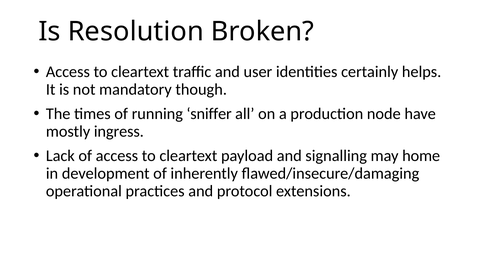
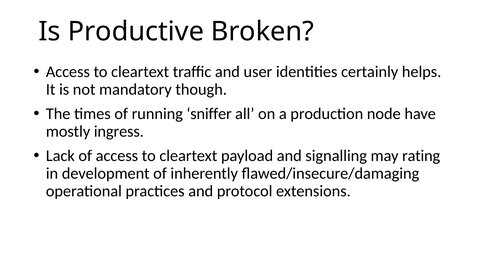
Resolution: Resolution -> Productive (136, 32)
home: home -> rating (421, 156)
